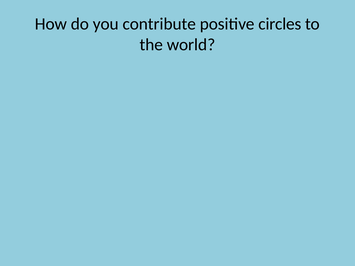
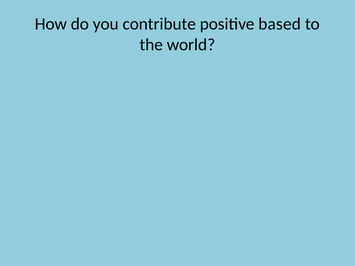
circles: circles -> based (280, 24)
